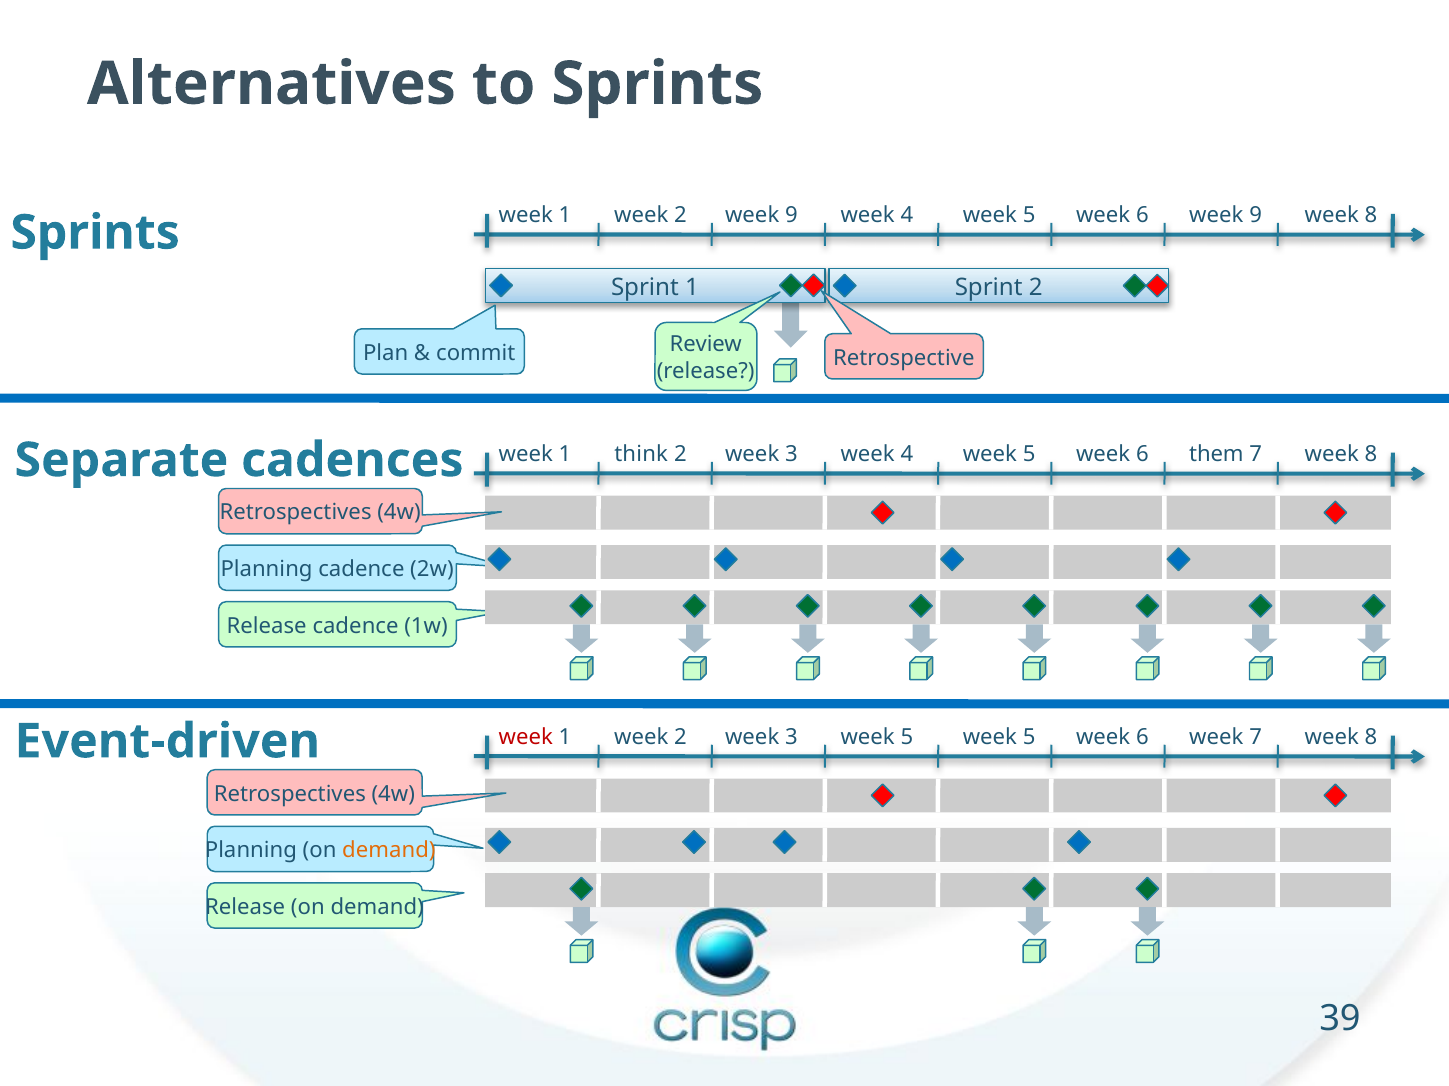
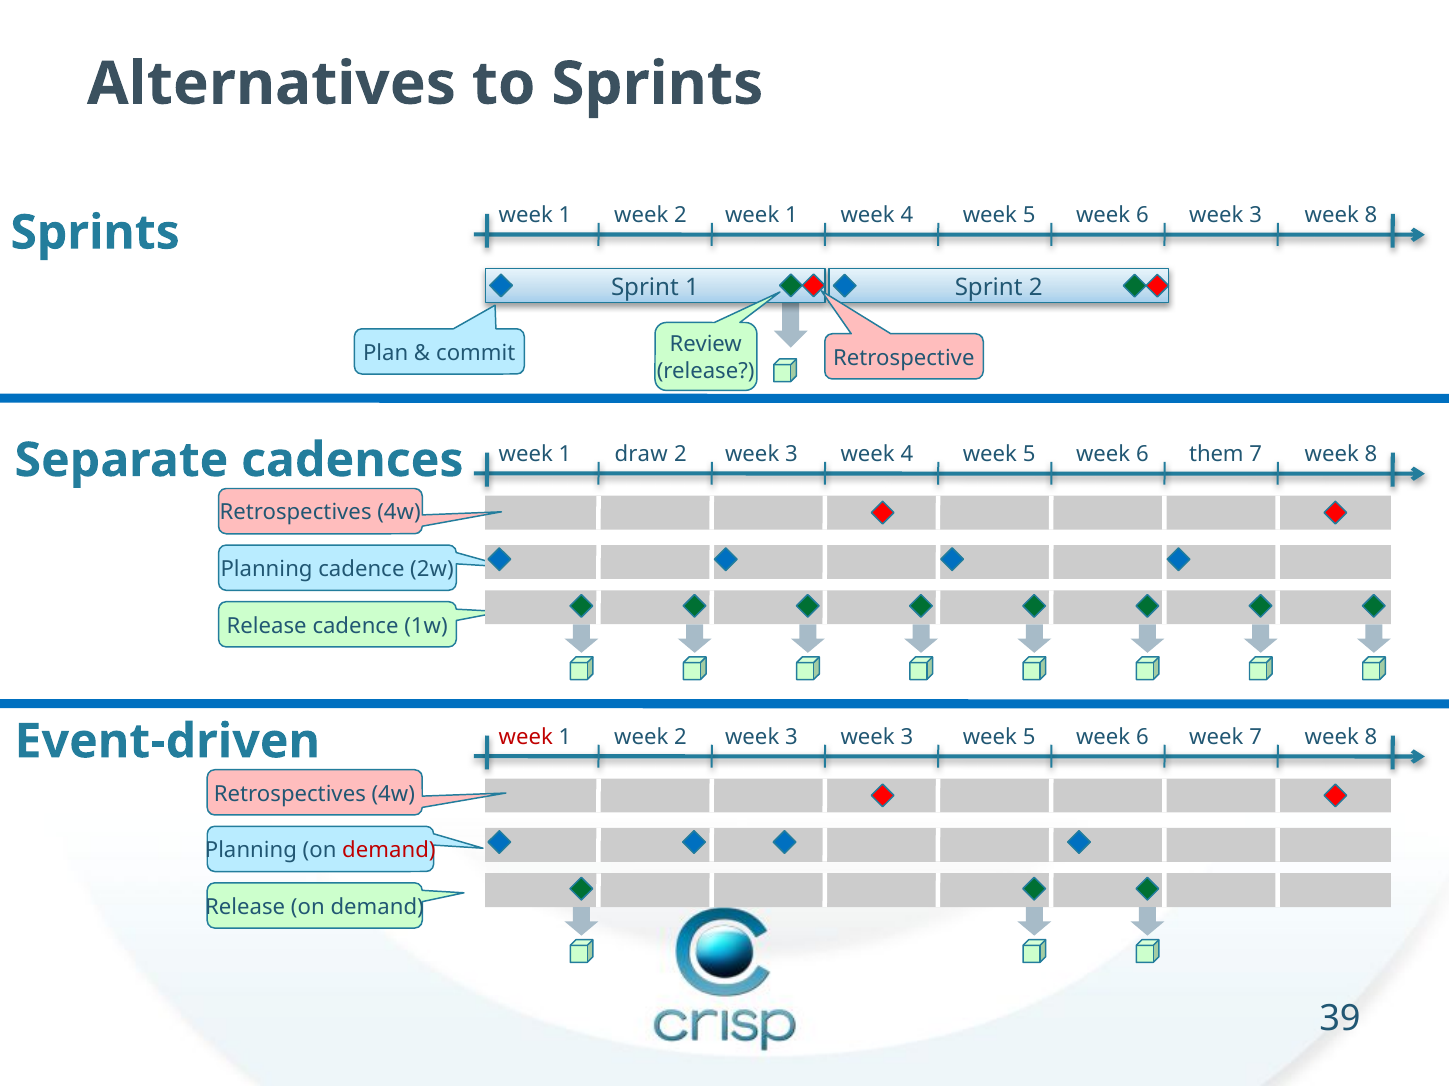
2 week 9: 9 -> 1 (791, 215)
6 week 9: 9 -> 3 (1256, 215)
think: think -> draw (641, 454)
3 week 5: 5 -> 3 (907, 737)
demand colour: orange -> red (389, 851)
